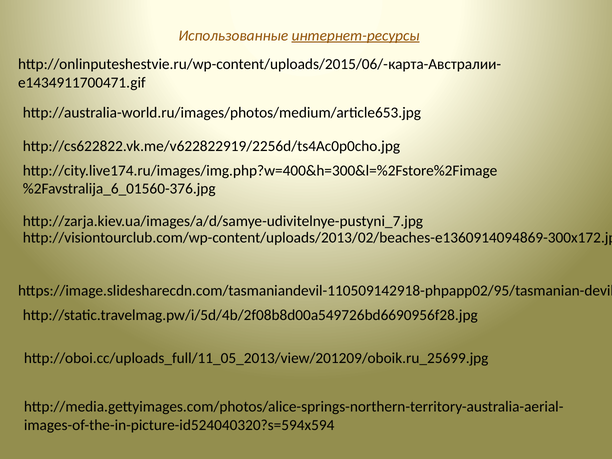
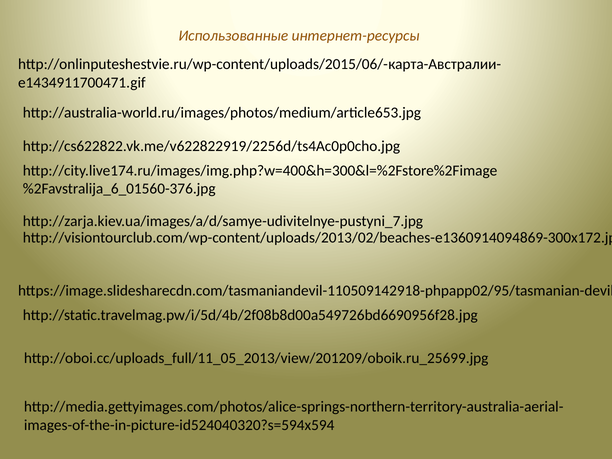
интернет-ресурсы underline: present -> none (356, 36)
